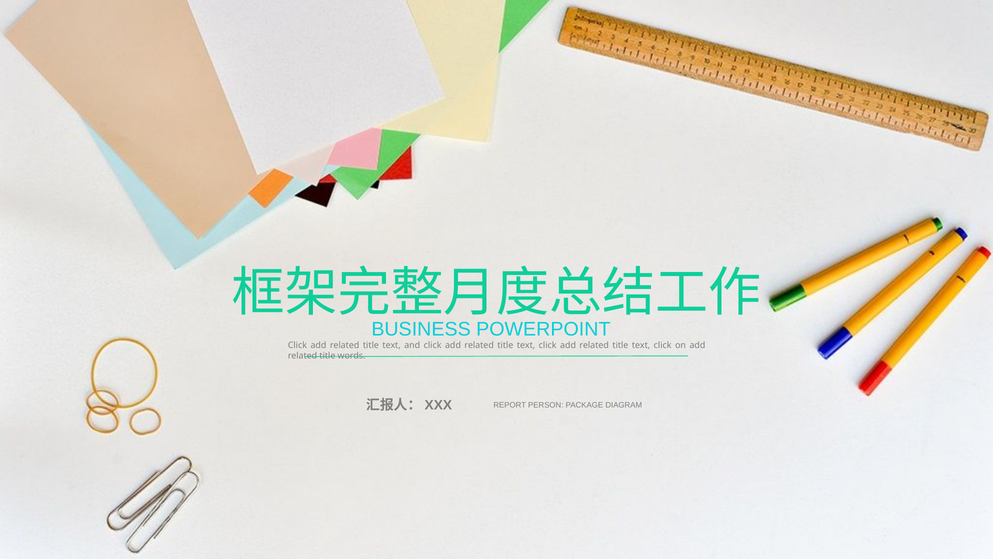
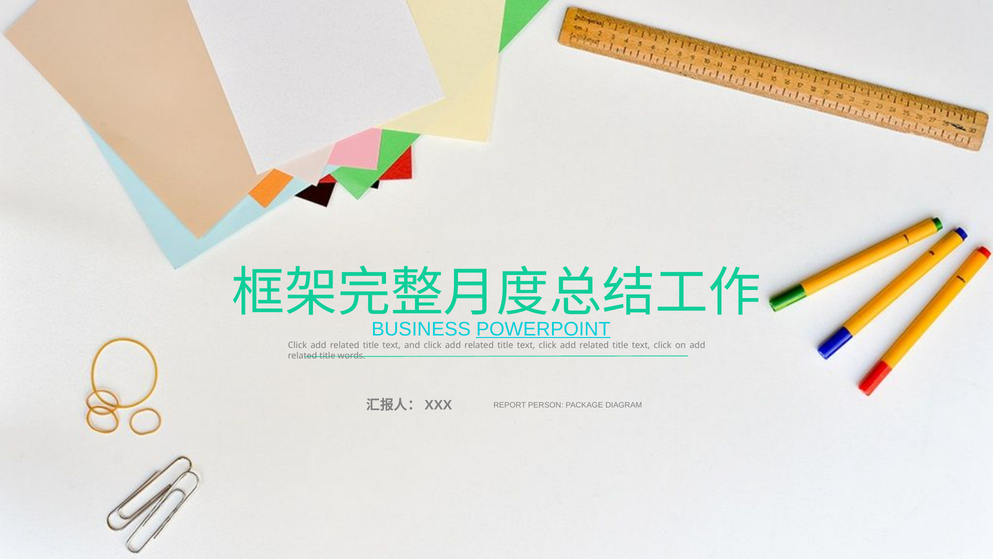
POWERPOINT underline: none -> present (543, 329)
